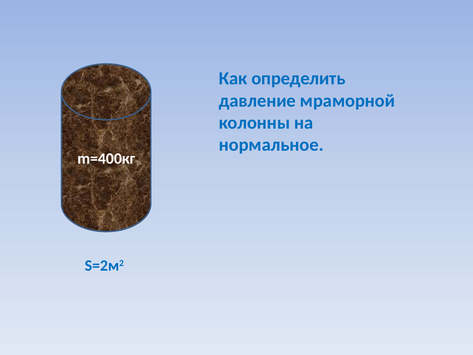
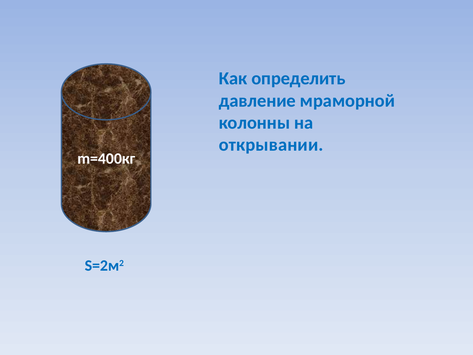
нормальное: нормальное -> открывании (271, 145)
